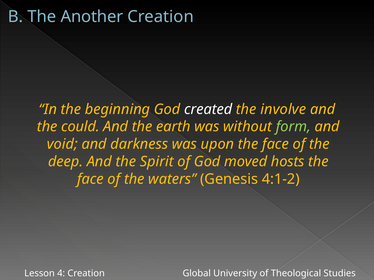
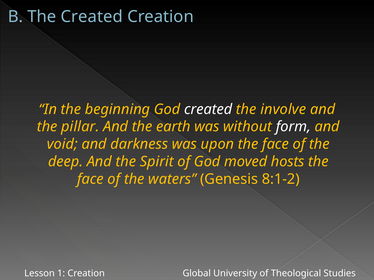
The Another: Another -> Created (92, 17)
could: could -> pillar (80, 127)
form colour: light green -> white (293, 127)
4:1-2: 4:1-2 -> 8:1-2 (281, 179)
4: 4 -> 1 (61, 274)
